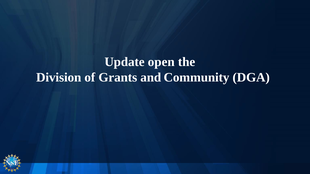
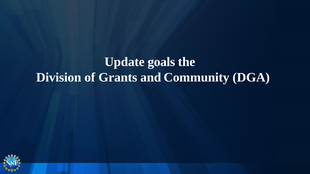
open: open -> goals (161, 62)
